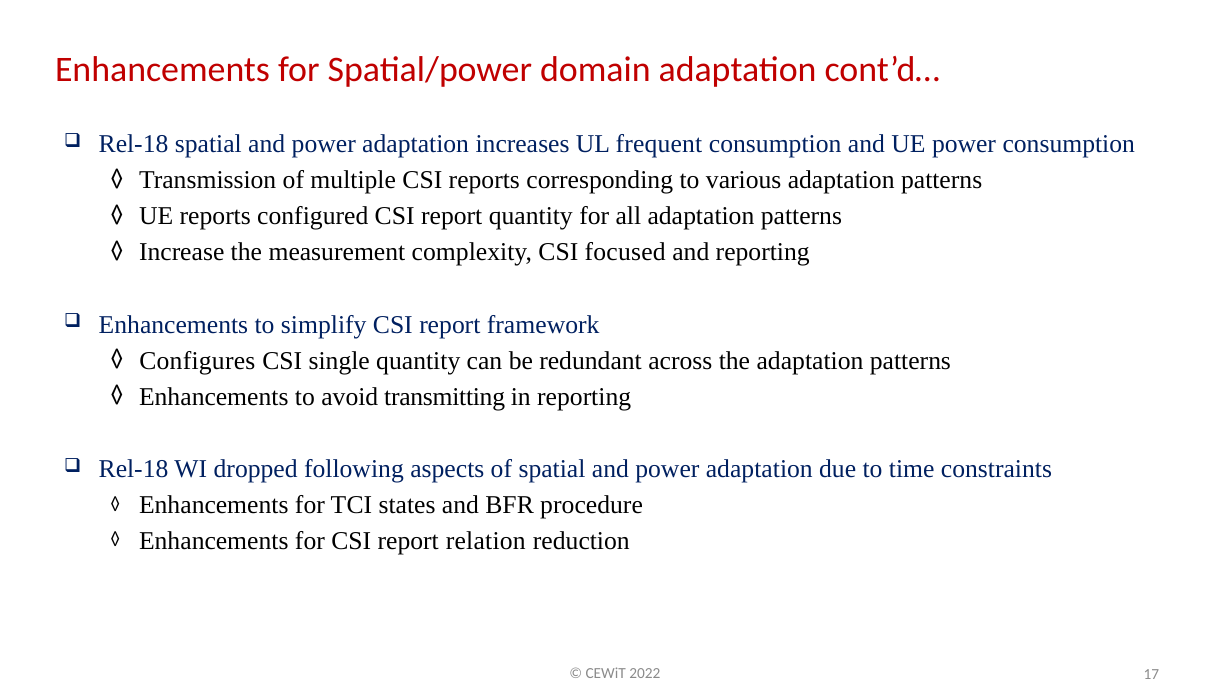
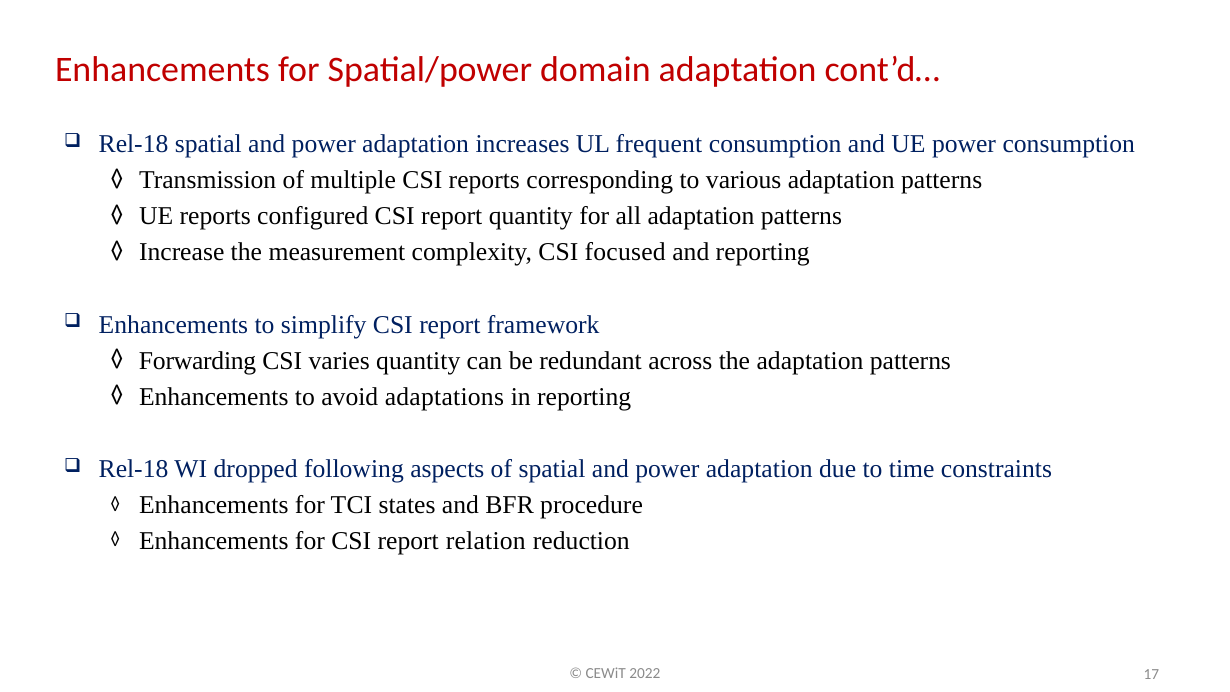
Configures: Configures -> Forwarding (198, 361)
single: single -> varies (339, 361)
transmitting: transmitting -> adaptations (444, 397)
